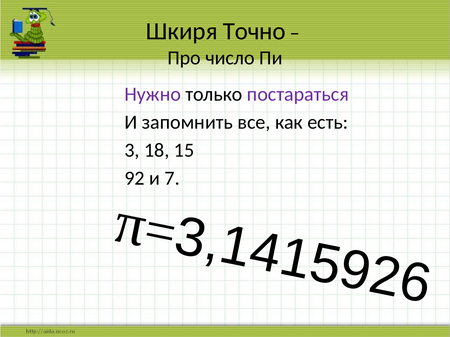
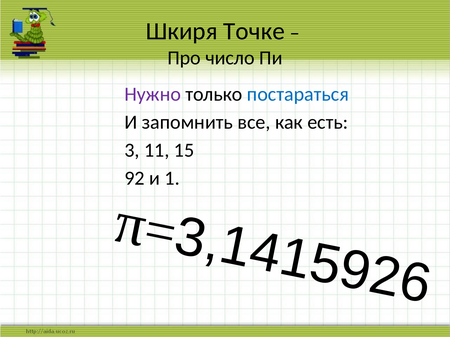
Точно: Точно -> Точке (254, 31)
постараться colour: purple -> blue (298, 94)
18: 18 -> 11 (157, 150)
и 7: 7 -> 1 (172, 178)
